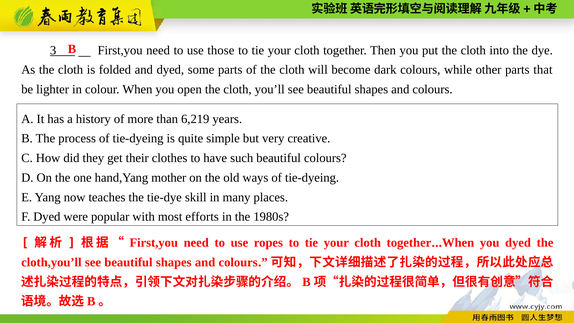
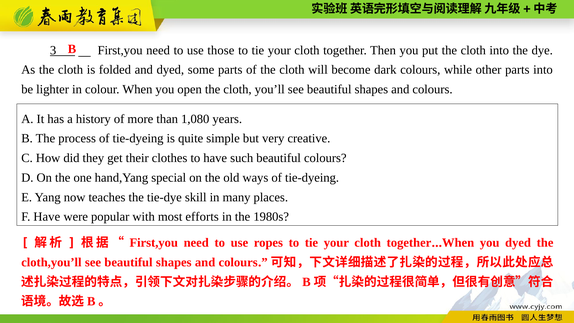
parts that: that -> into (543, 70)
6,219: 6,219 -> 1,080 (195, 119)
mother: mother -> special (169, 178)
F Dyed: Dyed -> Have (47, 217)
